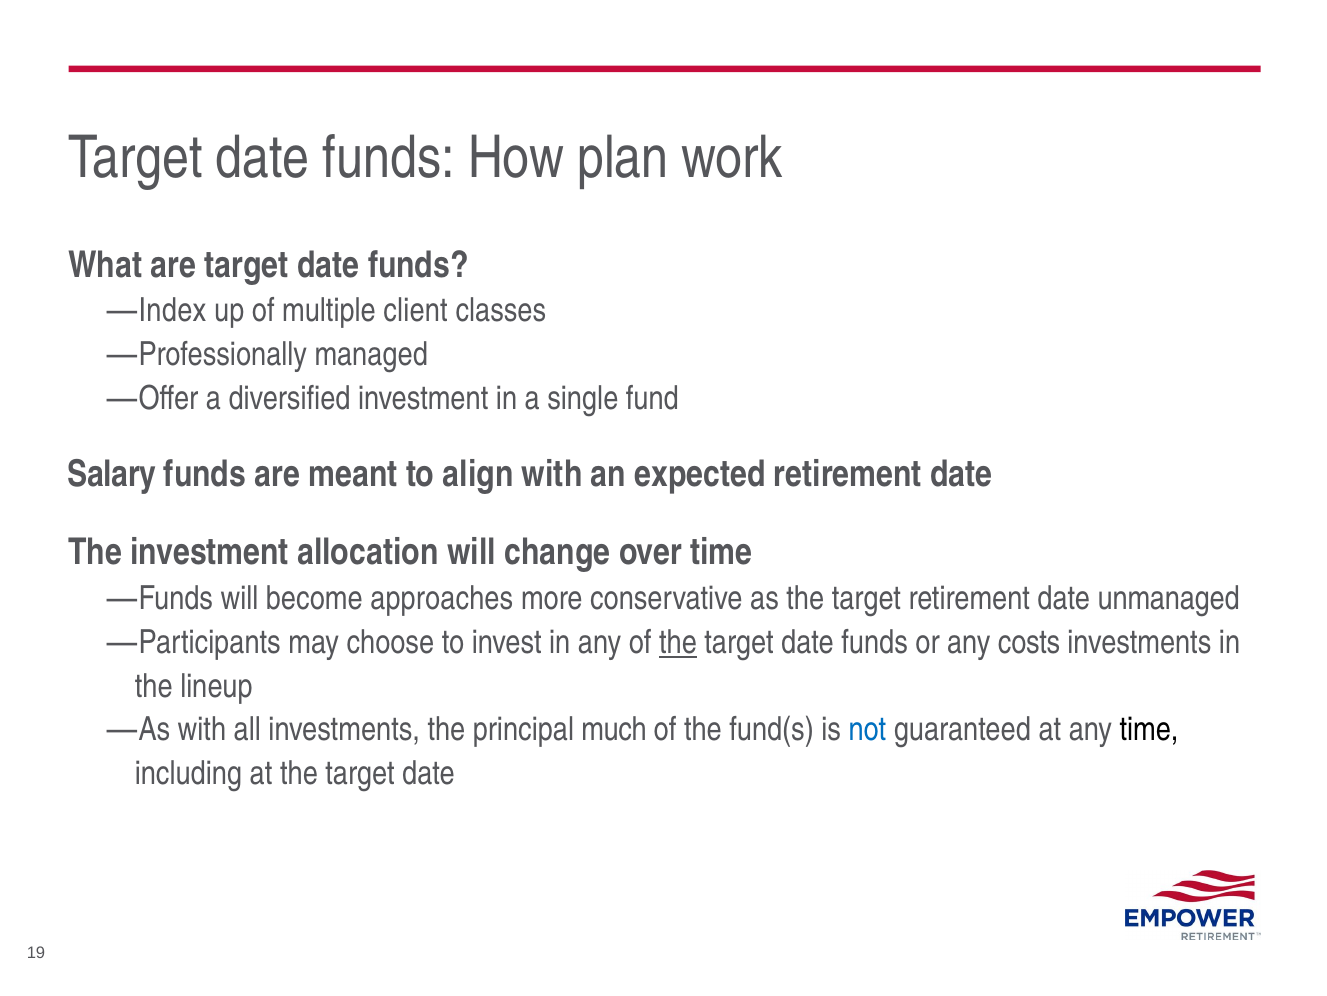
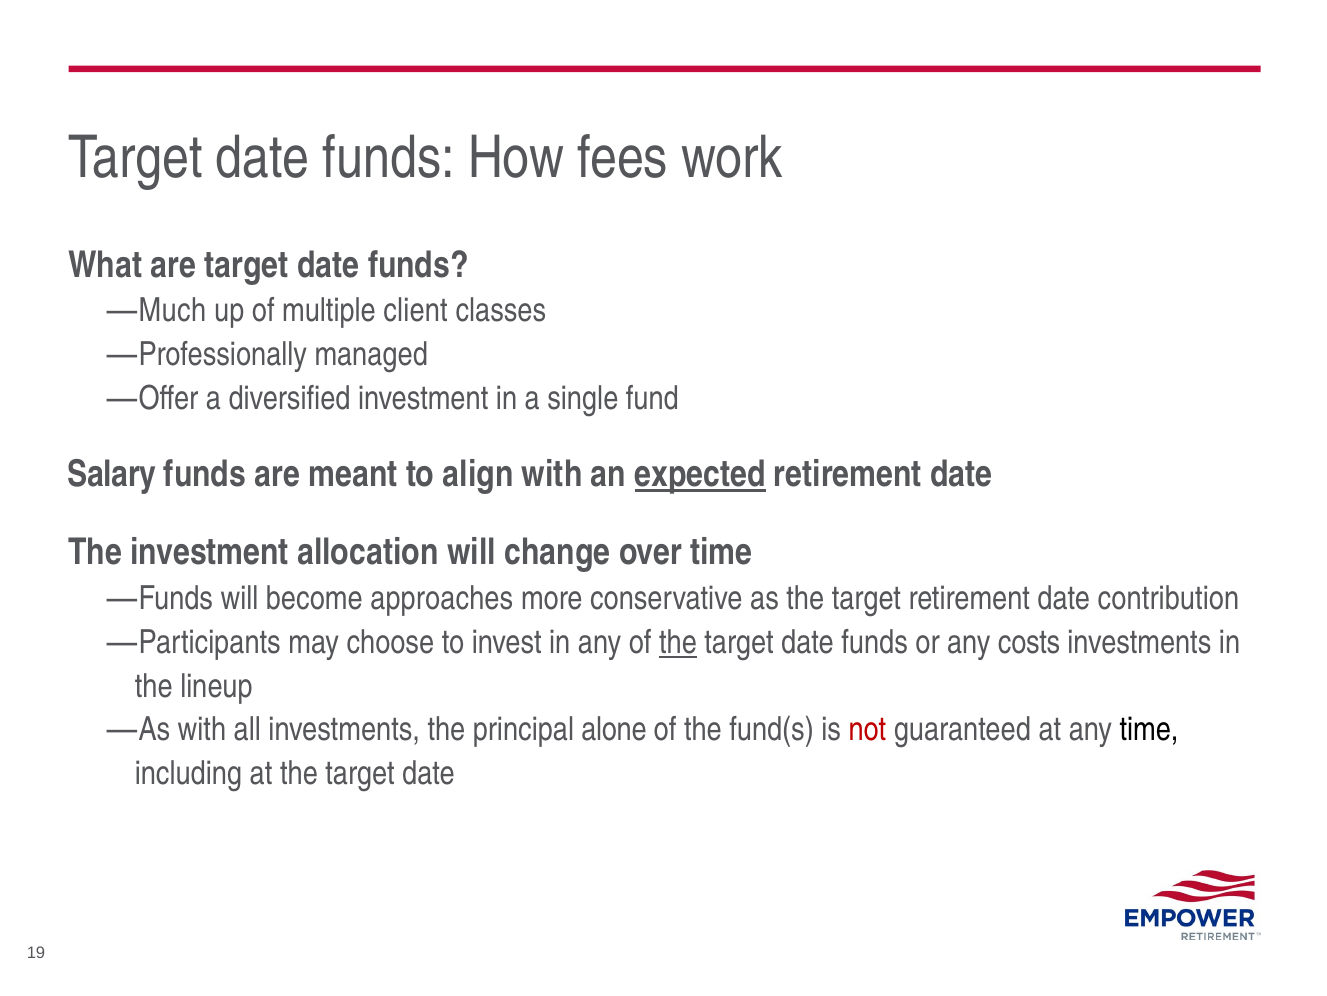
plan: plan -> fees (623, 158)
Index: Index -> Much (172, 311)
expected underline: none -> present (700, 474)
unmanaged: unmanaged -> contribution (1169, 598)
much: much -> alone (614, 729)
not colour: blue -> red (867, 729)
